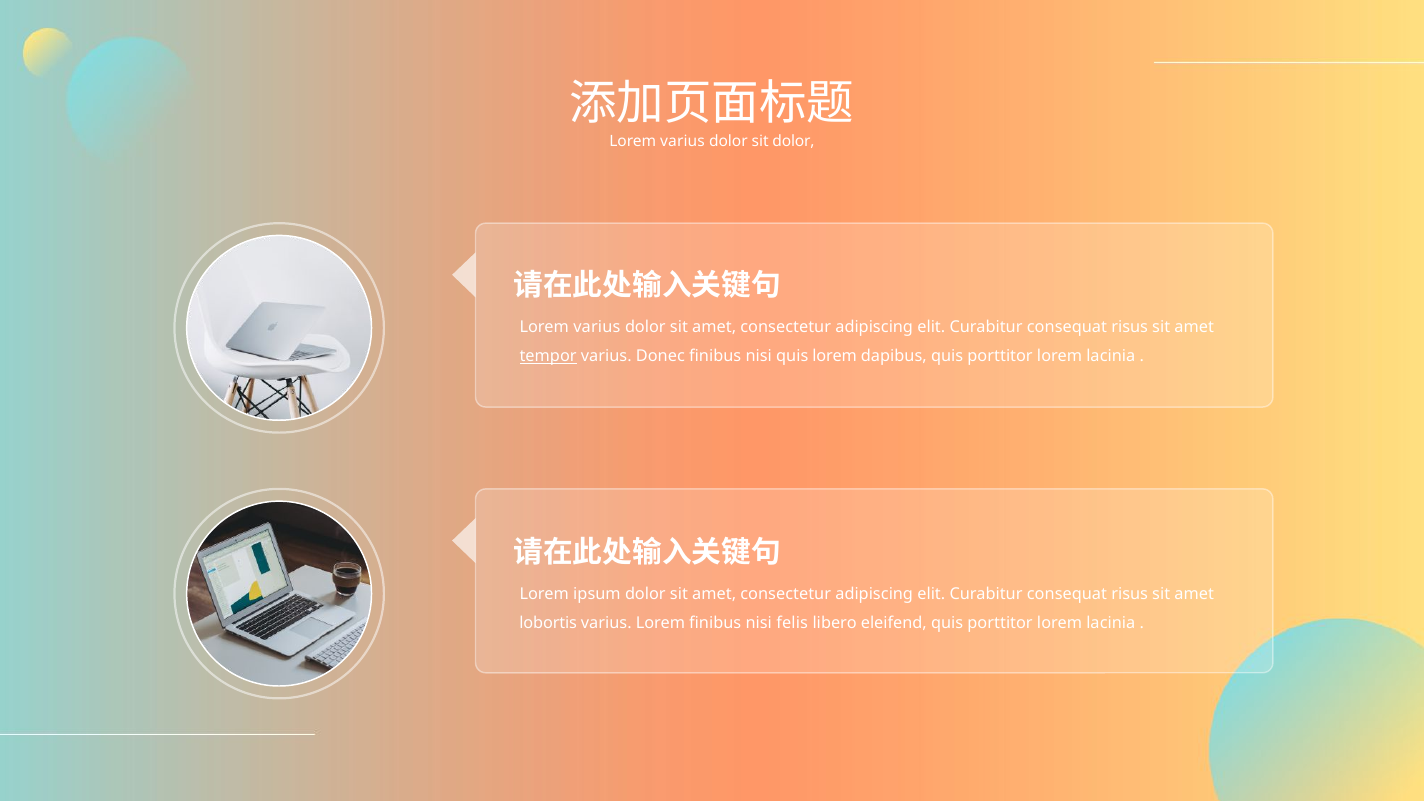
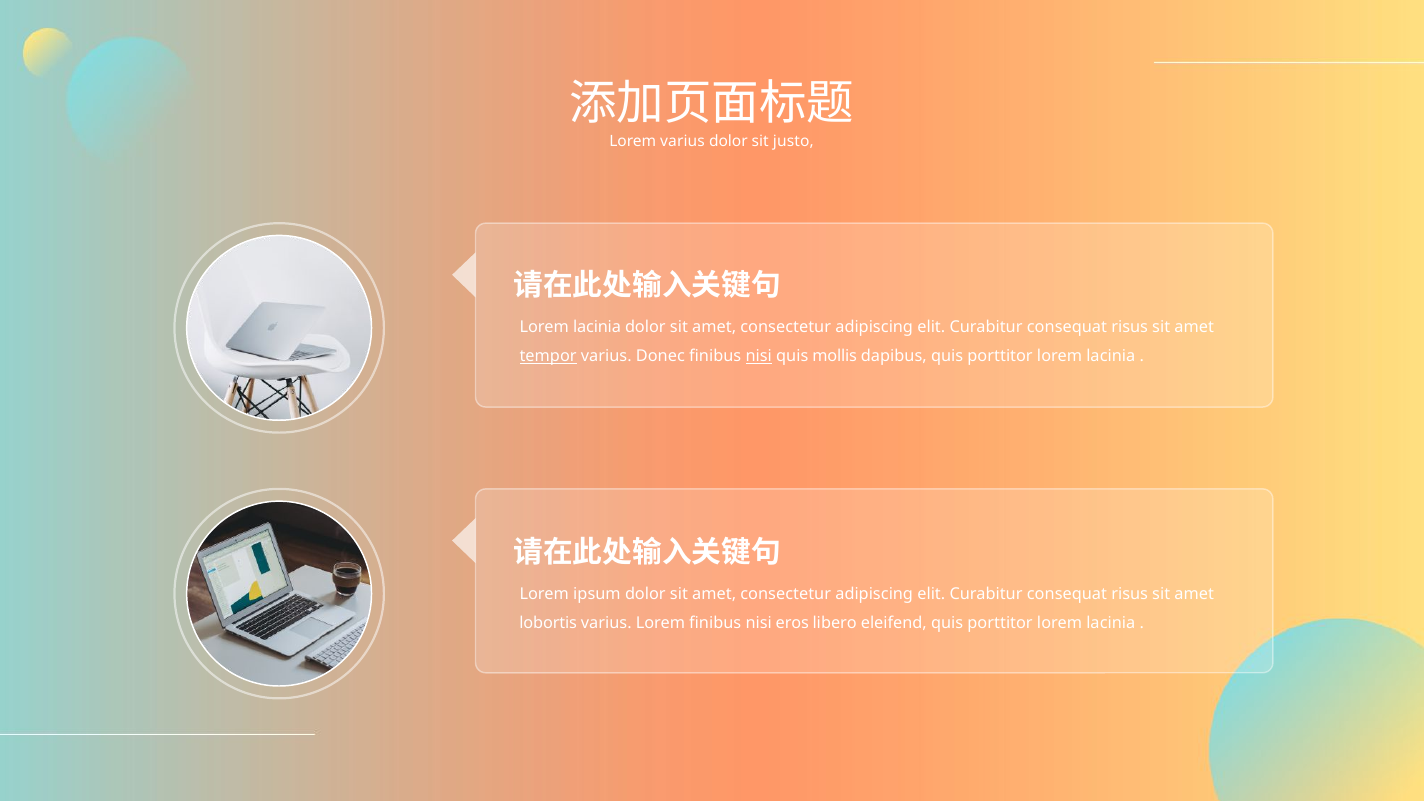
sit dolor: dolor -> justo (793, 142)
varius: varius -> lacinia (597, 327)
nisi underline: none -> present (759, 356)
quis lorem: lorem -> mollis (835, 356)
felis: felis -> eros (792, 623)
